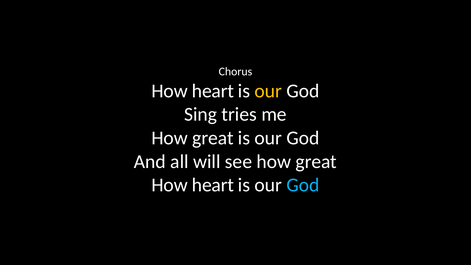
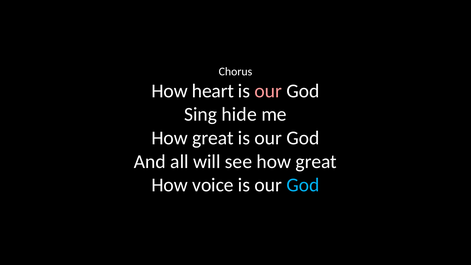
our colour: yellow -> pink (268, 91)
tries: tries -> hide (239, 114)
heart: heart -> voice (213, 185)
